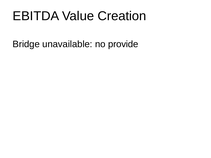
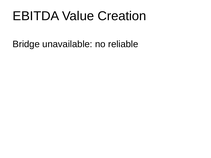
provide: provide -> reliable (123, 44)
